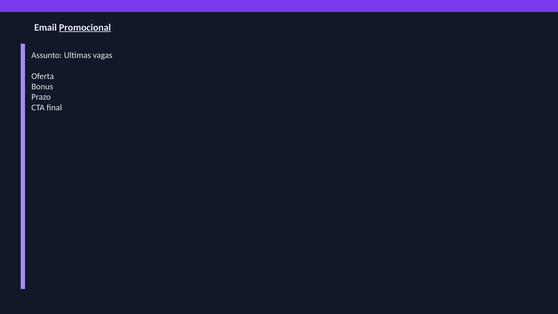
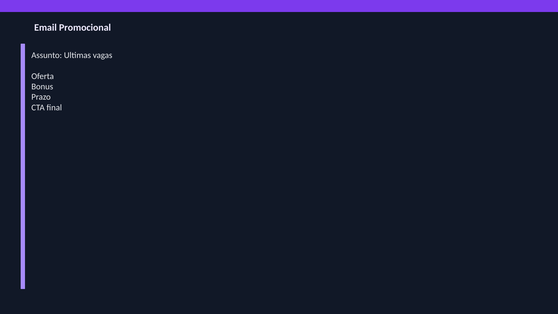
Promocional underline: present -> none (85, 27)
